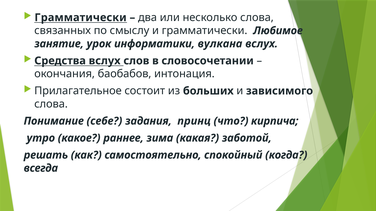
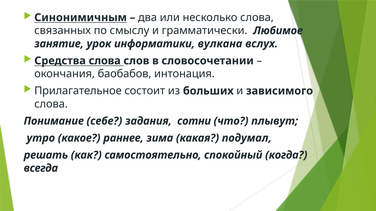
Грамматически: Грамматически -> Синонимичным (81, 18)
Средства вслух: вслух -> слова (105, 61)
принц: принц -> сотни (194, 121)
кирпича: кирпича -> плывут (275, 121)
заботой: заботой -> подумал (247, 138)
